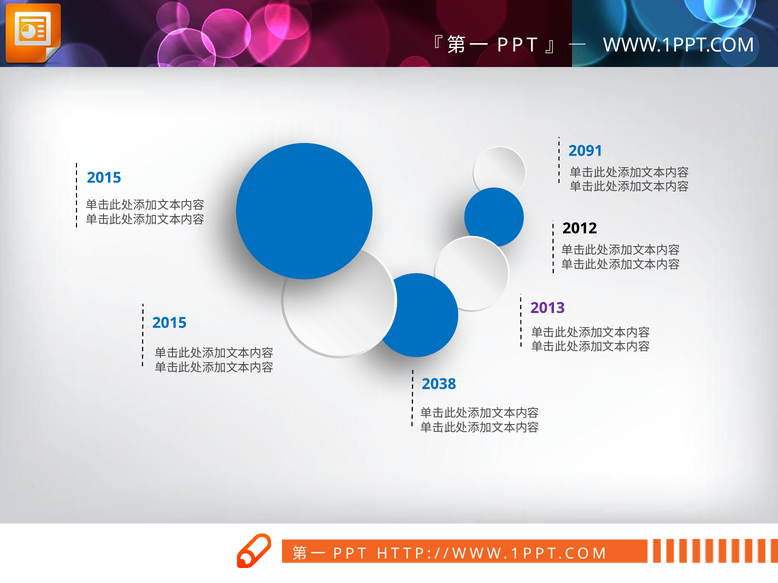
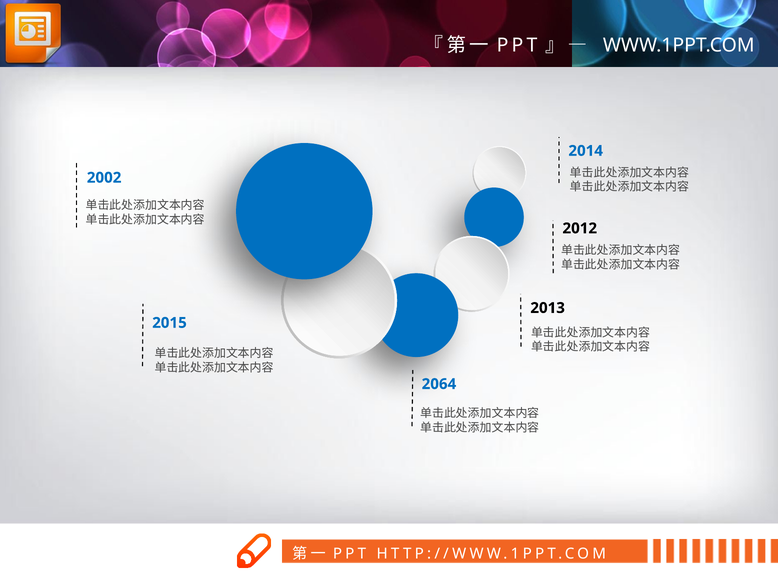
2091: 2091 -> 2014 (586, 151)
2015: 2015 -> 2002 (104, 178)
2013 colour: purple -> black (548, 308)
2038: 2038 -> 2064 (439, 384)
